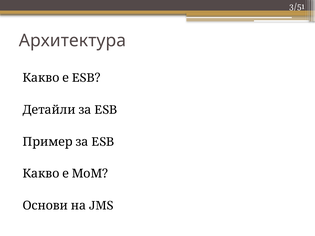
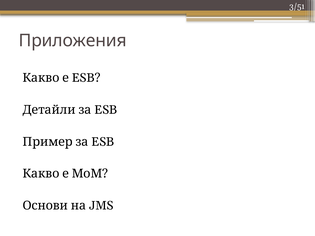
Архитектура: Архитектура -> Приложения (73, 41)
